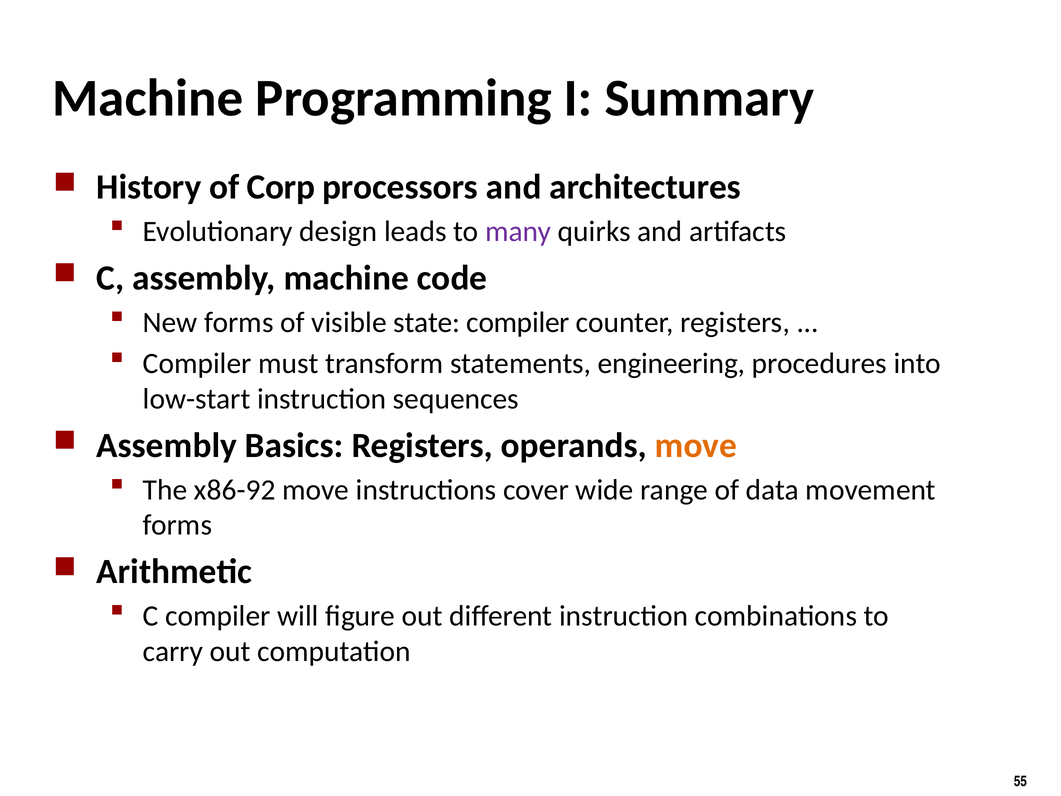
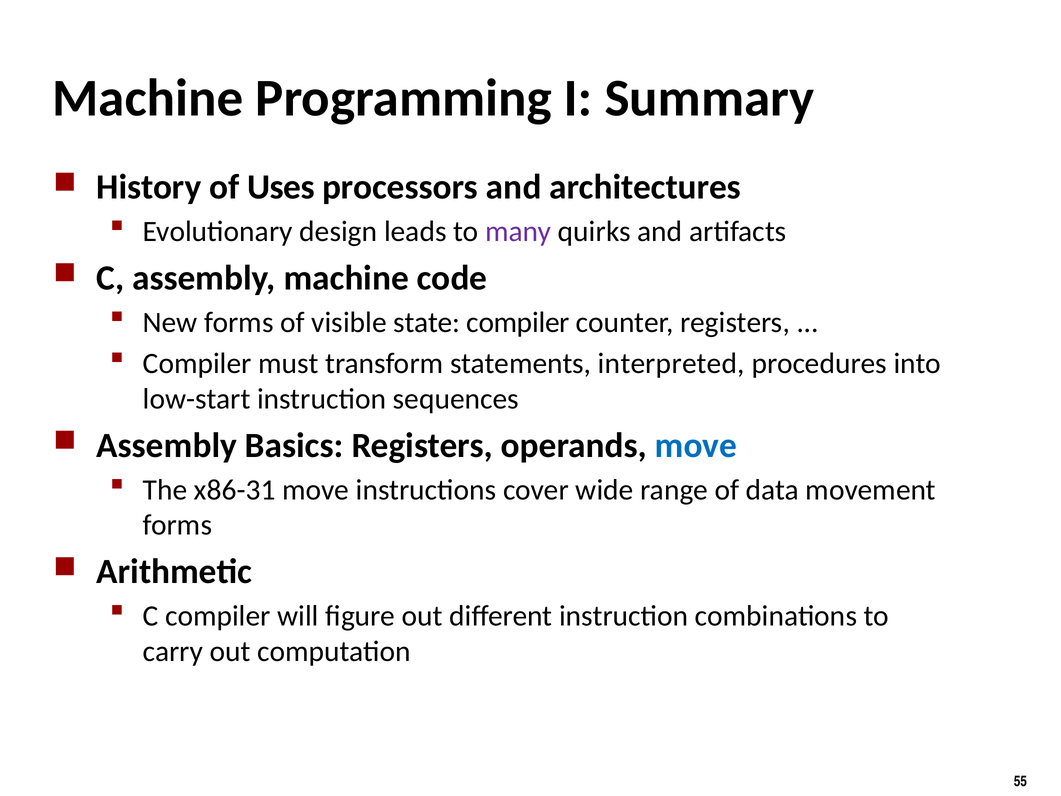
Corp: Corp -> Uses (281, 187)
engineering: engineering -> interpreted (671, 363)
move colour: orange -> blue (696, 445)
x86-92: x86-92 -> x86-31 (235, 490)
